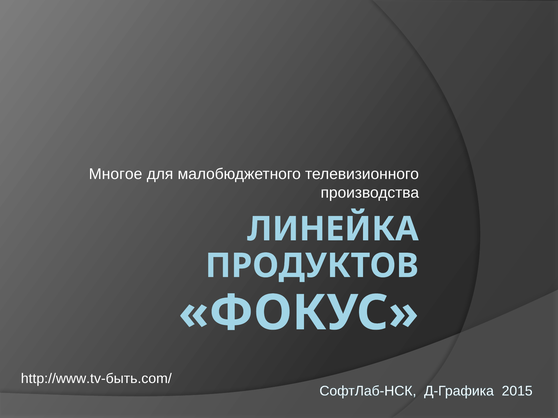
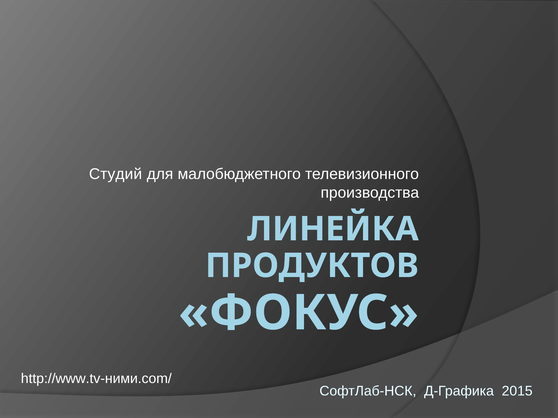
Многое: Многое -> Студий (116, 174)
http://www.tv-быть.com/: http://www.tv-быть.com/ -> http://www.tv-ними.com/ (96, 379)
